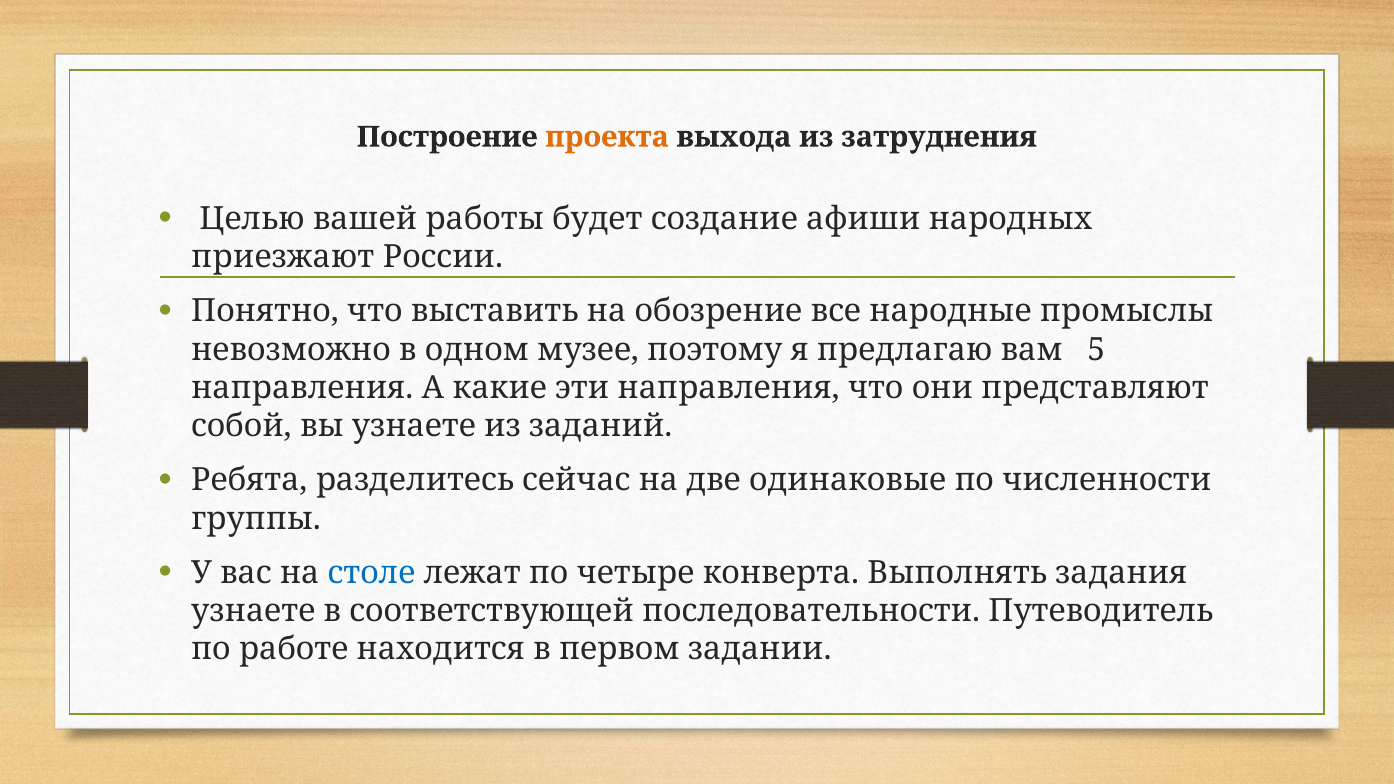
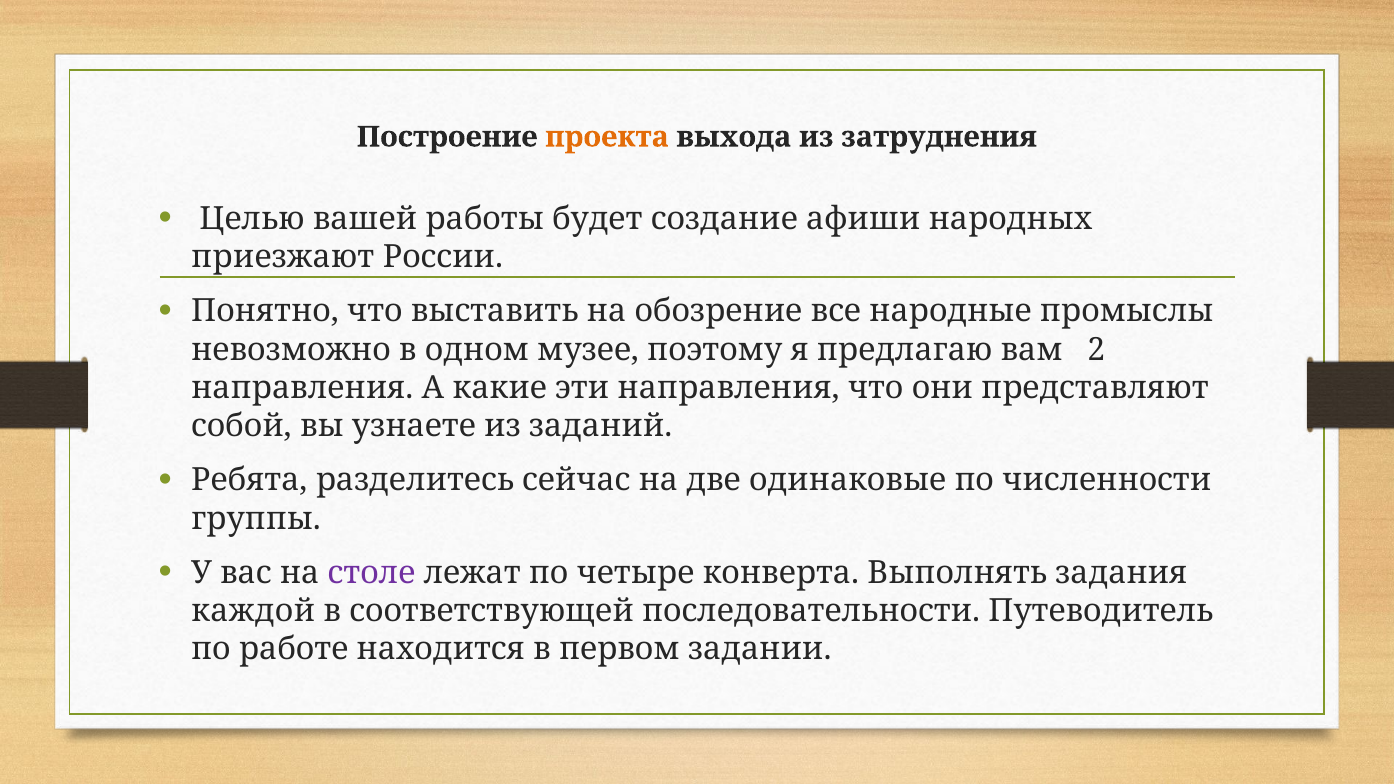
5: 5 -> 2 (1096, 350)
столе colour: blue -> purple (372, 573)
узнаете: узнаете -> каждой (253, 611)
